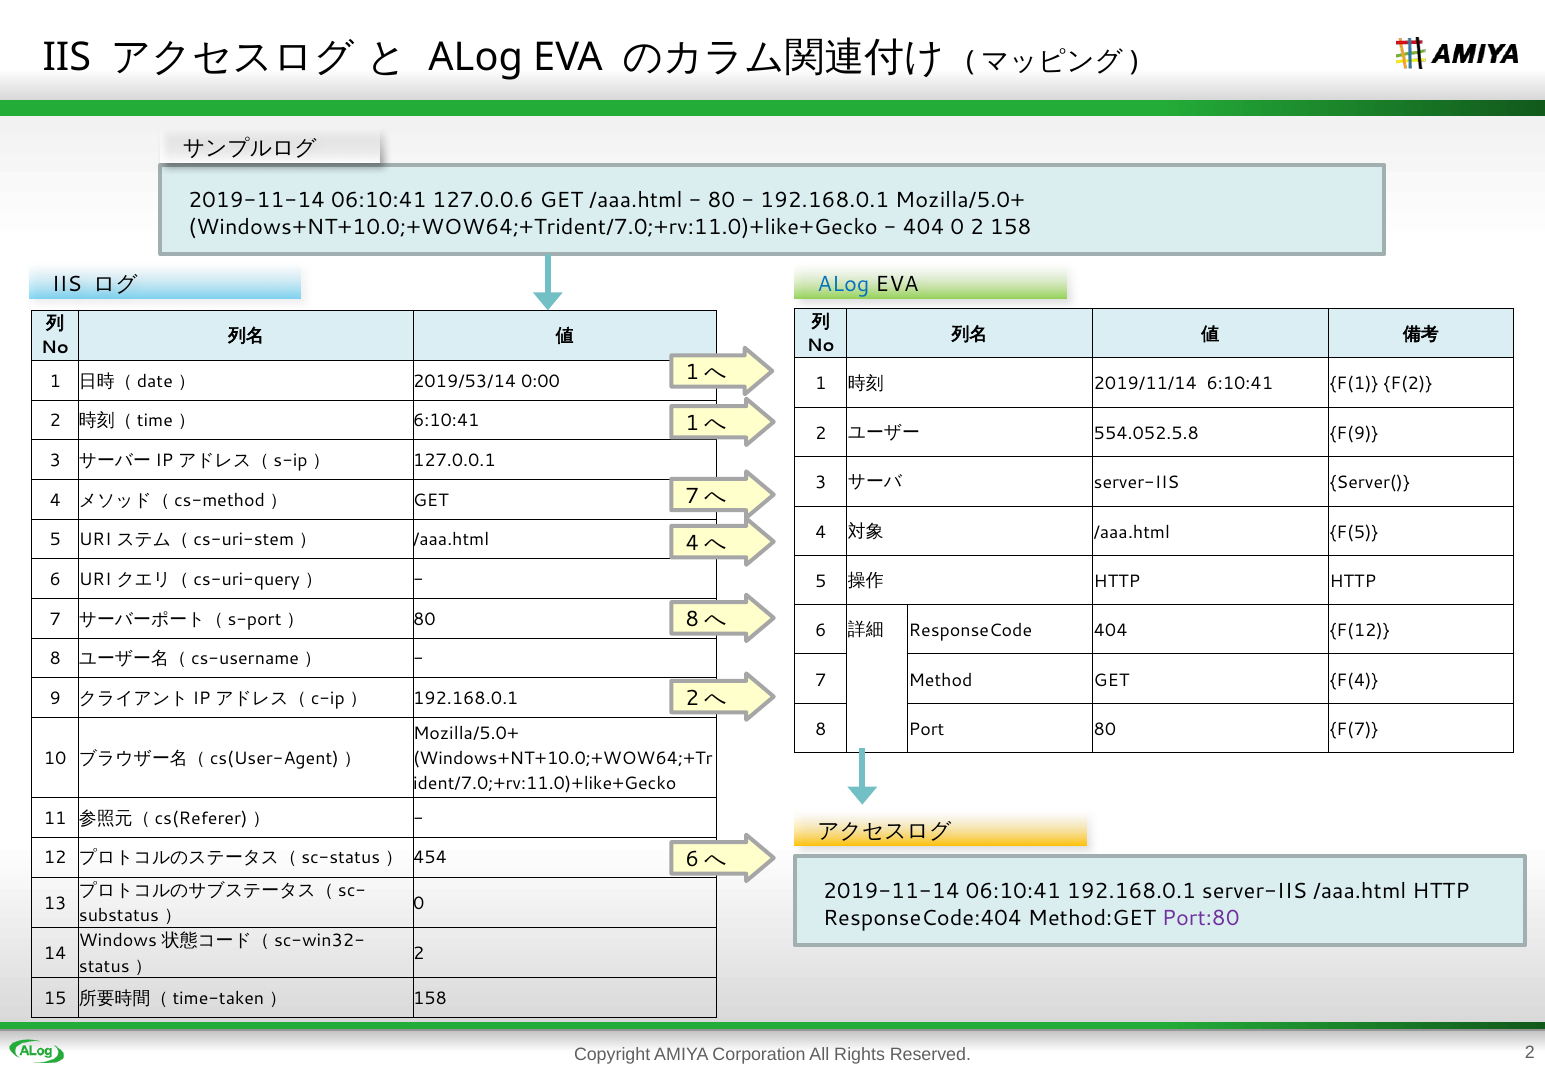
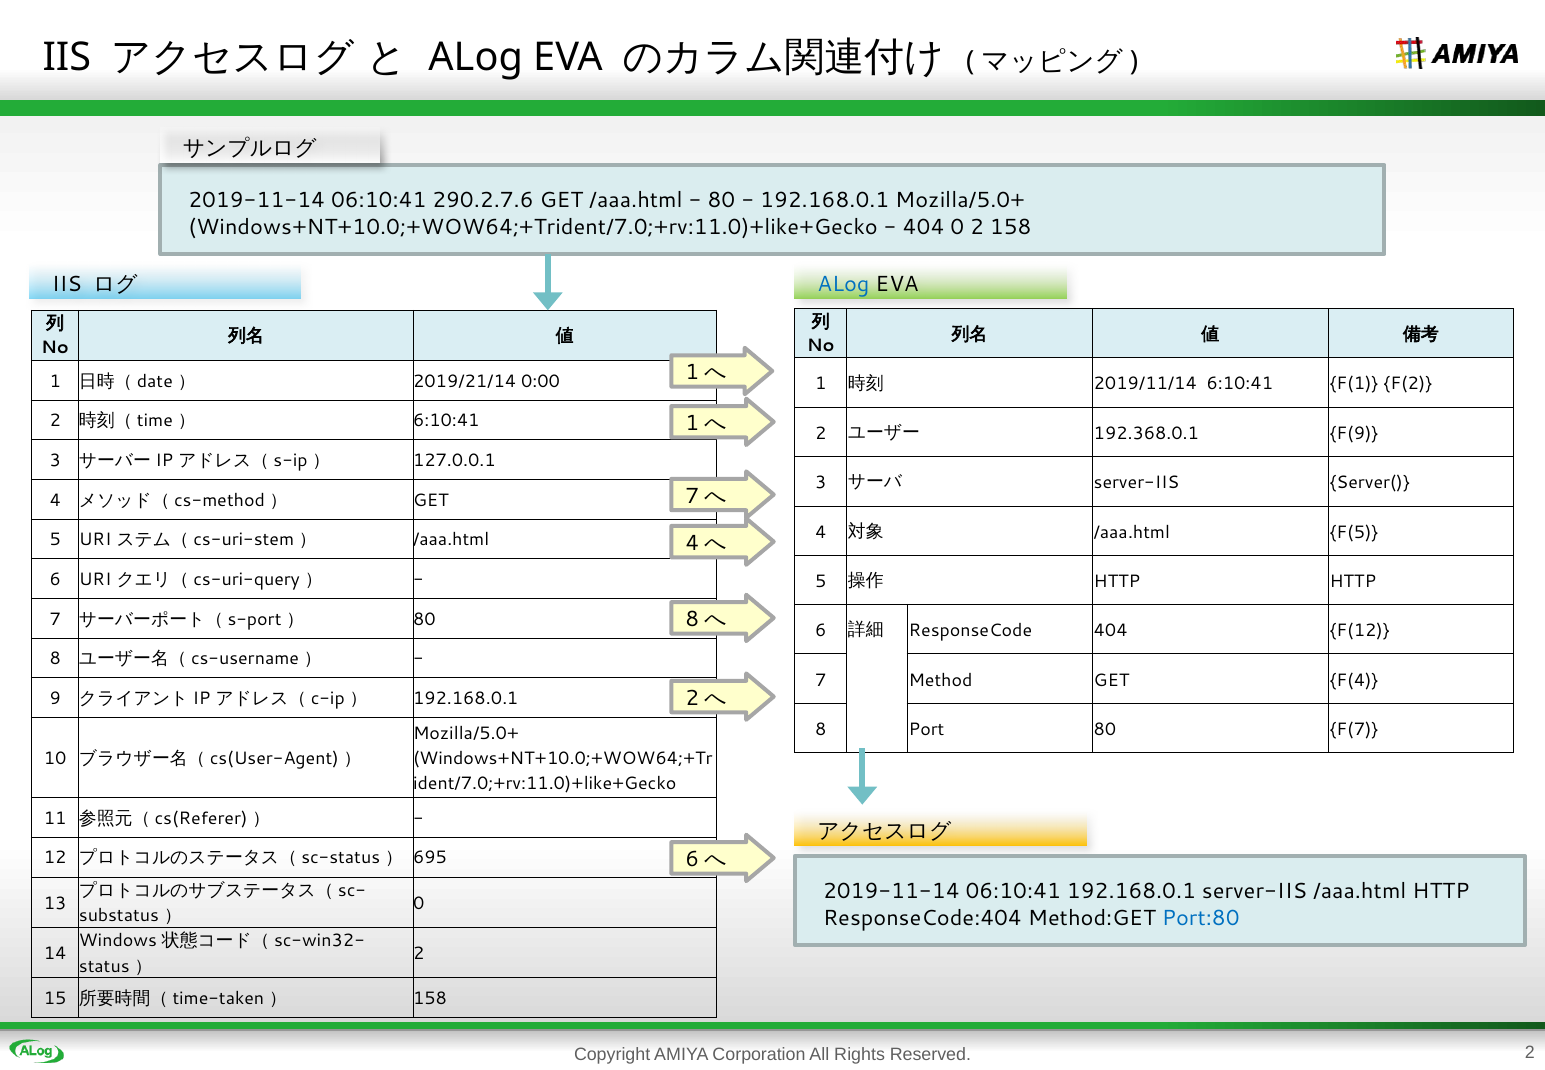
127.0.0.6: 127.0.0.6 -> 290.2.7.6 (483, 201)
2019/53/14: 2019/53/14 -> 2019/21/14 (465, 381)
554.052.5.8: 554.052.5.8 -> 192.368.0.1 (1146, 433)
454: 454 -> 695 (430, 858)
Port:80 colour: purple -> blue (1201, 918)
